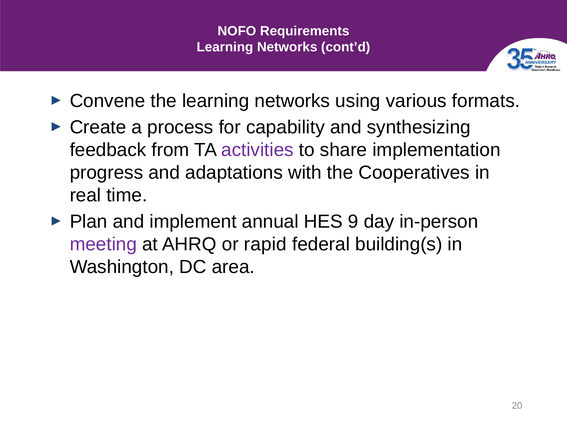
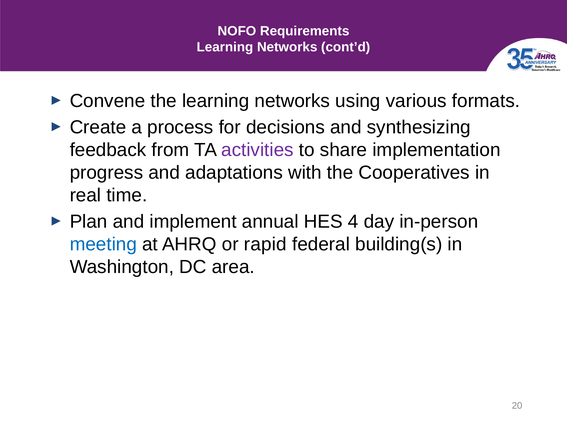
capability: capability -> decisions (285, 127)
9: 9 -> 4 (353, 222)
meeting colour: purple -> blue (103, 244)
